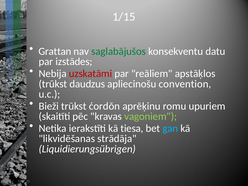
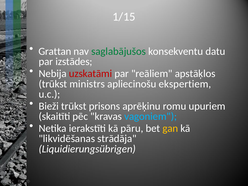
daudzus: daudzus -> ministrs (87, 84)
convention: convention -> ekspertiem (185, 84)
ćordǒn: ćordǒn -> prisons (104, 106)
vagoniem colour: light green -> light blue (151, 116)
tiesa: tiesa -> pāru (132, 128)
gan colour: light blue -> yellow (170, 128)
